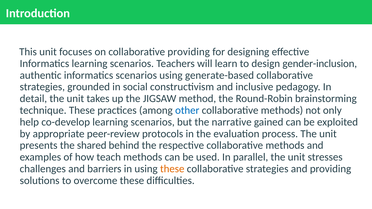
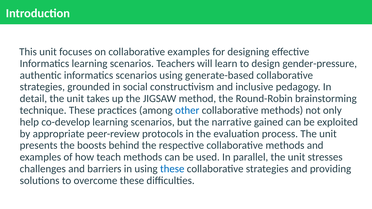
collaborative providing: providing -> examples (189, 52)
gender-inclusion: gender-inclusion -> gender-pressure (320, 64)
shared: shared -> boosts (92, 146)
these colour: orange -> blue (172, 169)
